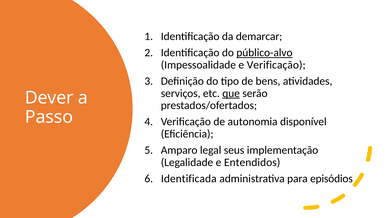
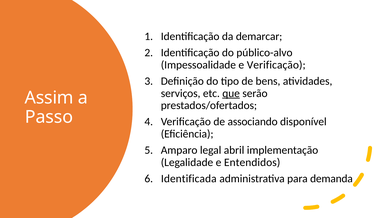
público-alvo underline: present -> none (264, 53)
Dever: Dever -> Assim (49, 98)
autonomia: autonomia -> associando (253, 122)
seus: seus -> abril (234, 150)
episódios: episódios -> demanda (331, 179)
